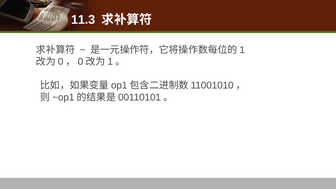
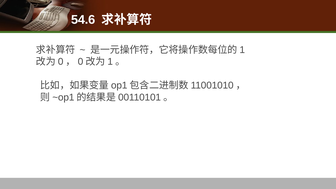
11.3: 11.3 -> 54.6 (83, 20)
